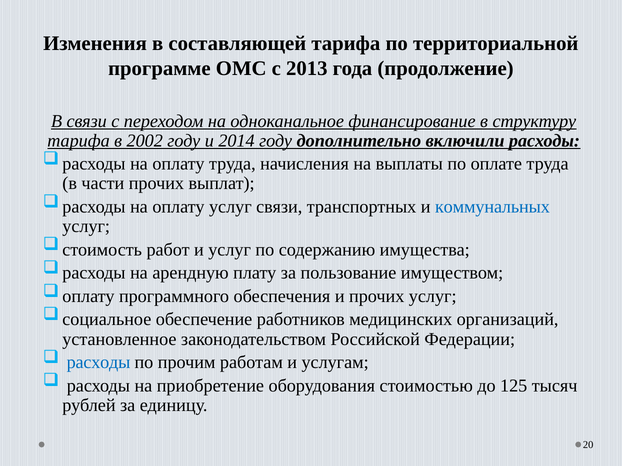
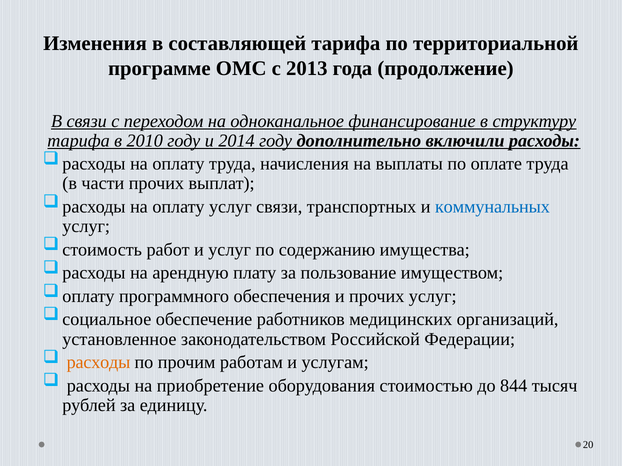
2002: 2002 -> 2010 (145, 141)
расходы colour: blue -> orange (99, 363)
125: 125 -> 844 (514, 386)
